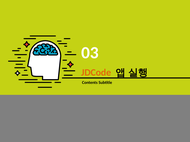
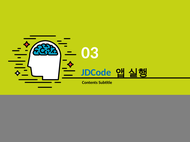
JDCode colour: orange -> blue (96, 73)
